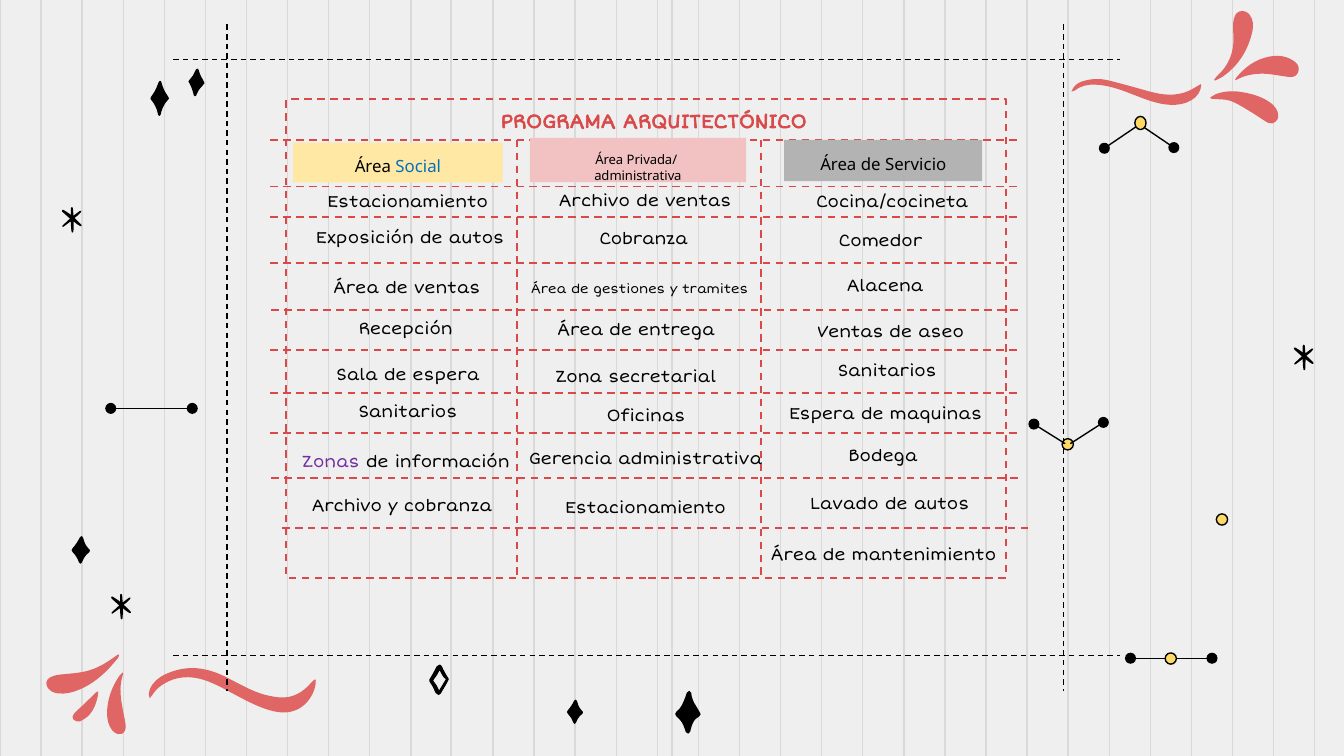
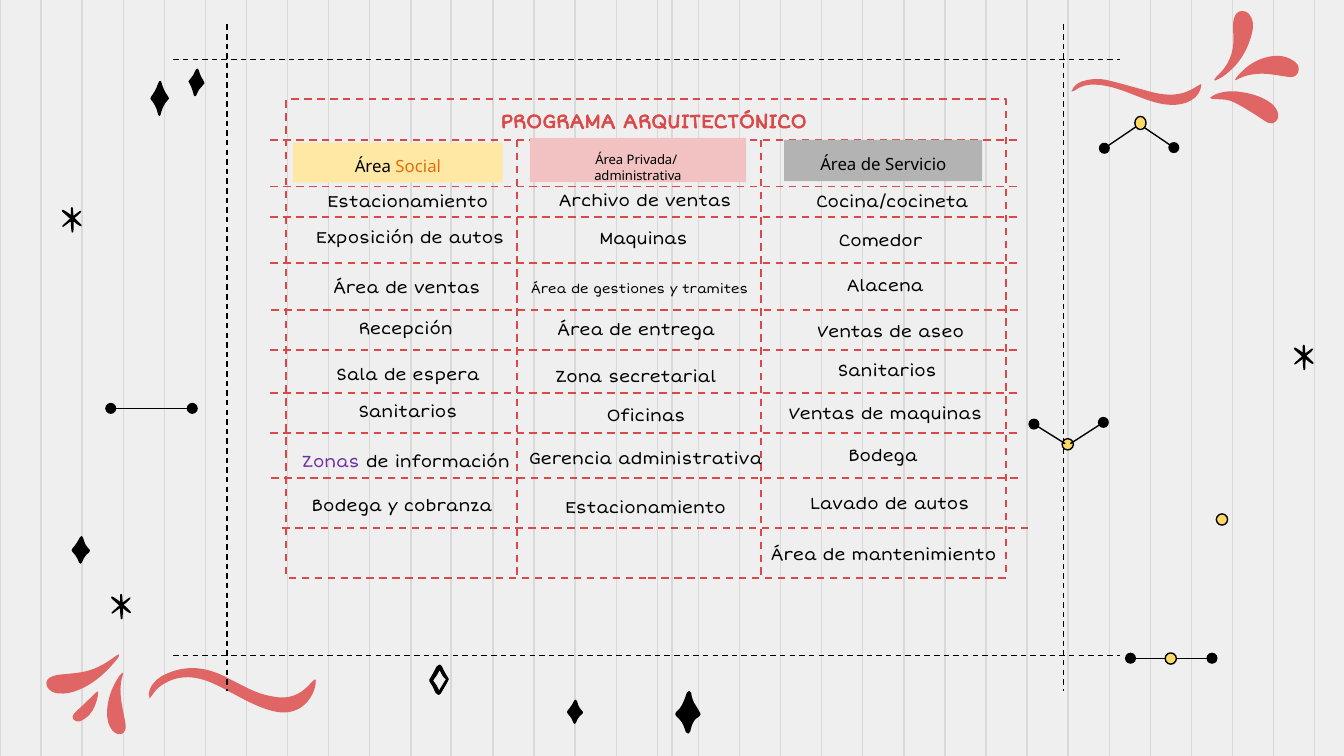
Social colour: blue -> orange (418, 167)
Cobranza: Cobranza -> Maquinas (643, 239)
Espera: Espera -> Ventas (822, 414)
Archivo: Archivo -> Bodega (347, 506)
